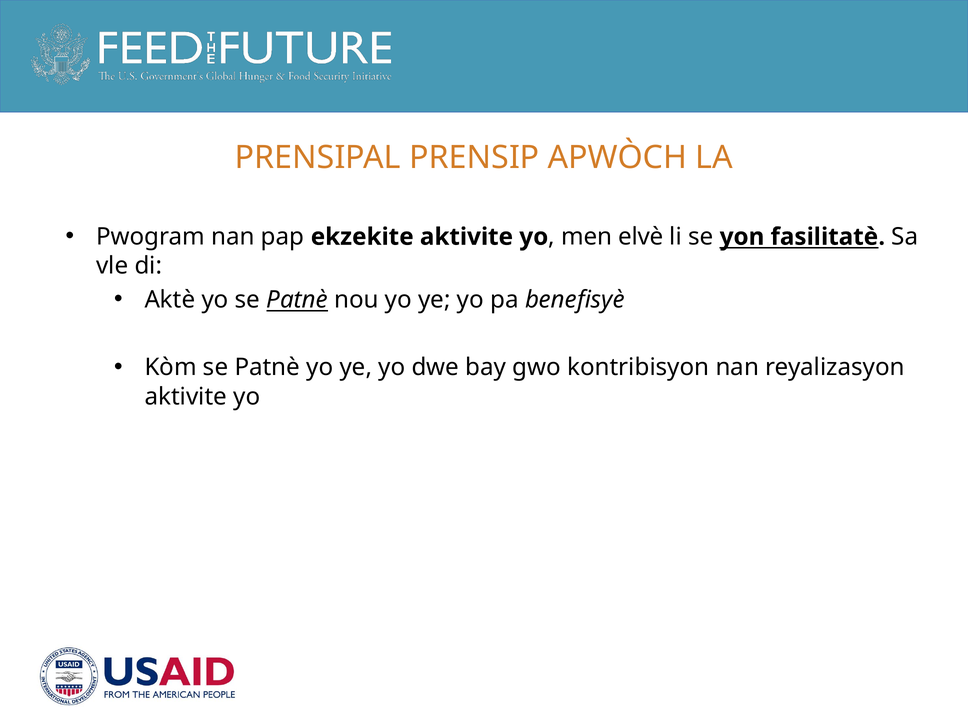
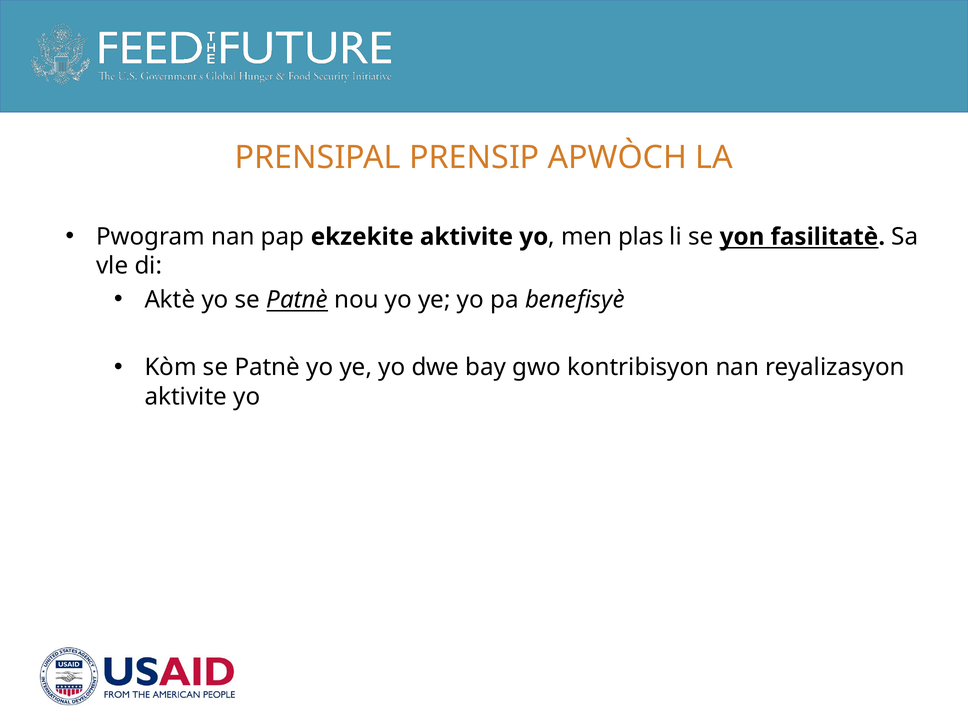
elvè: elvè -> plas (641, 237)
